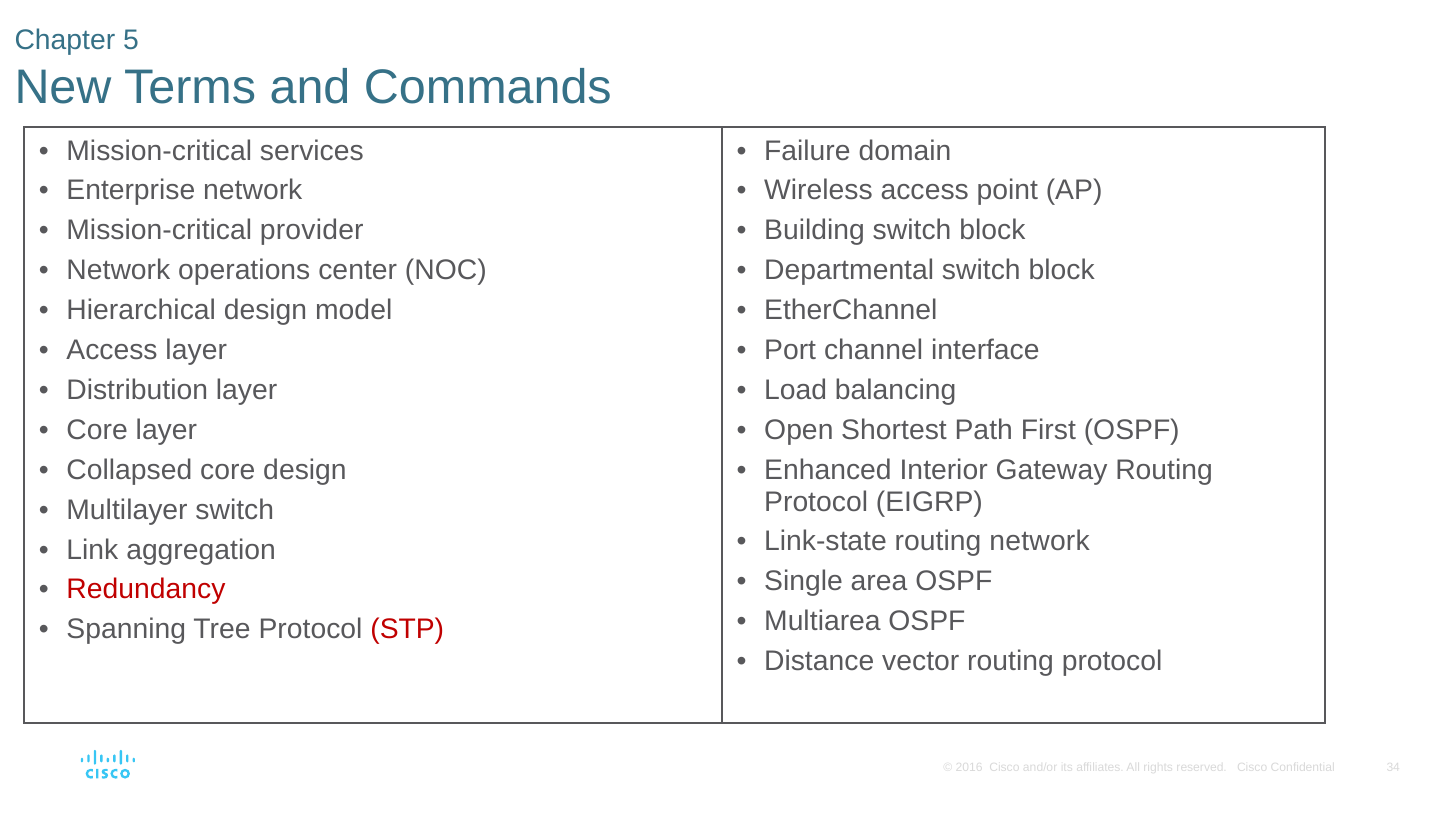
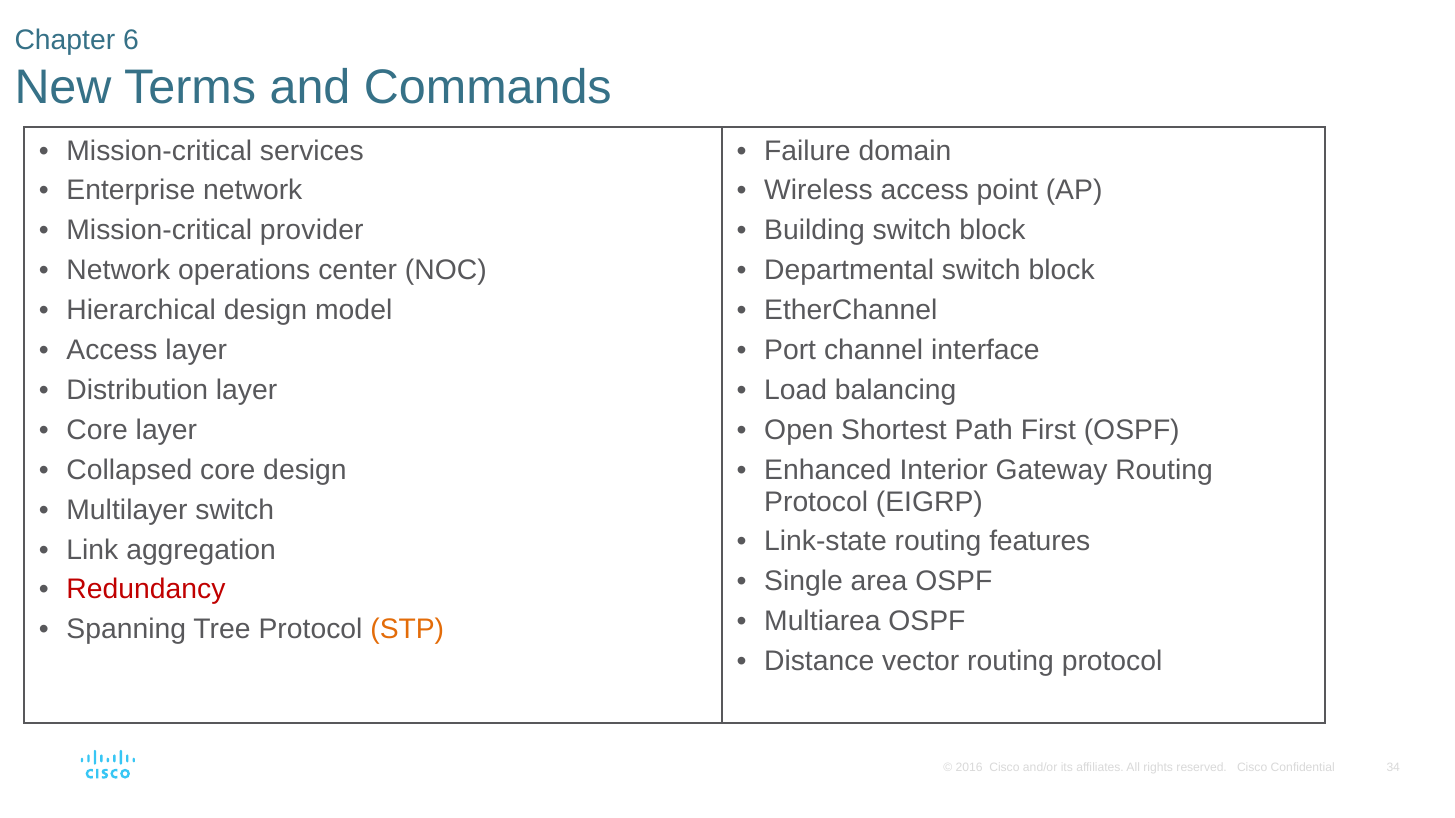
5: 5 -> 6 (131, 40)
routing network: network -> features (1040, 542)
STP colour: red -> orange (407, 630)
